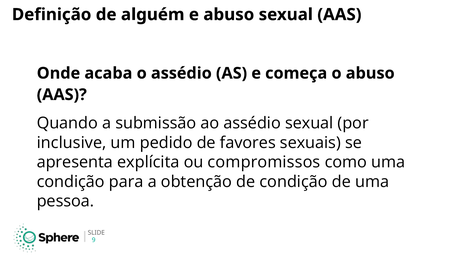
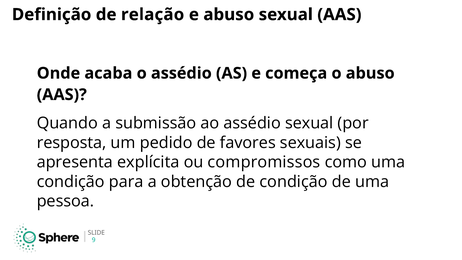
alguém: alguém -> relação (153, 15)
inclusive: inclusive -> resposta (72, 143)
